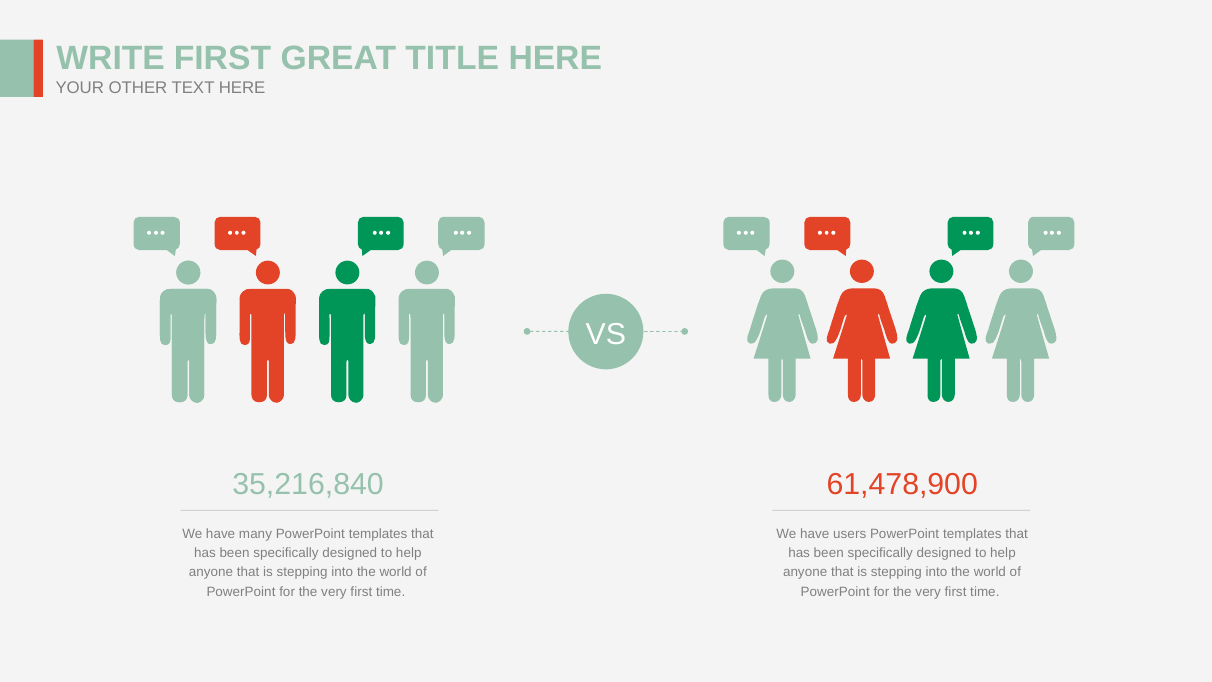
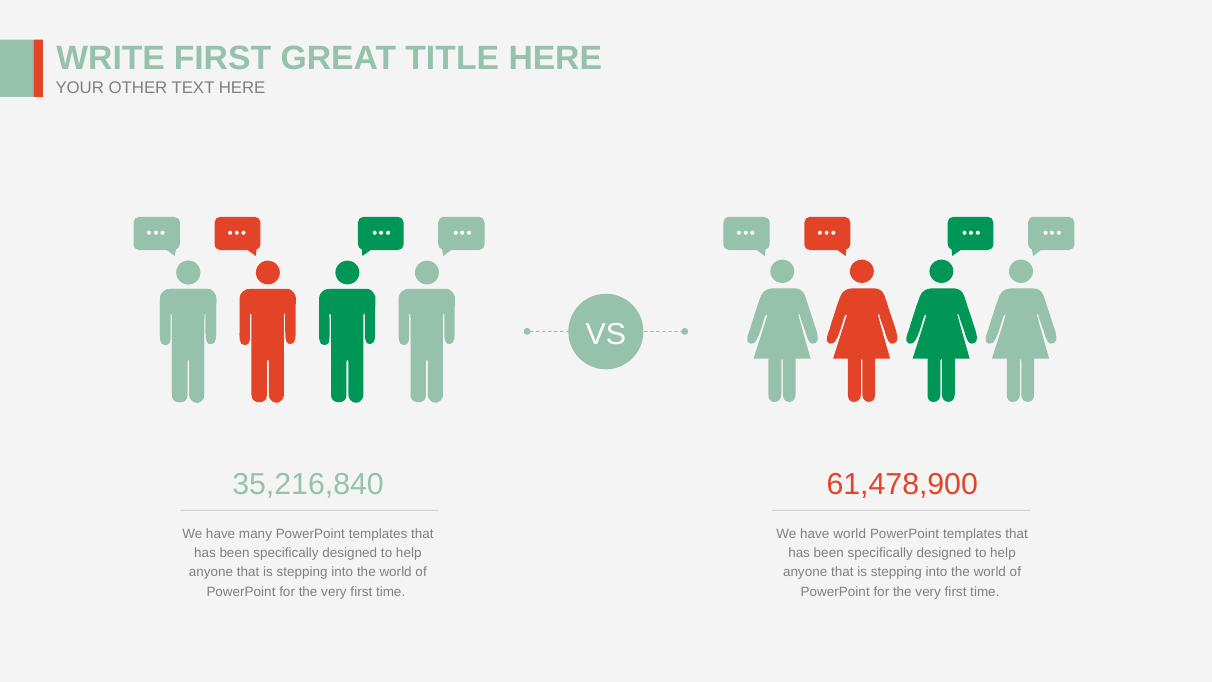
have users: users -> world (850, 533)
